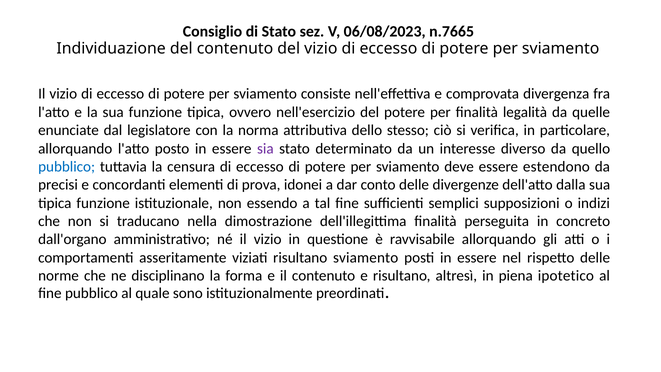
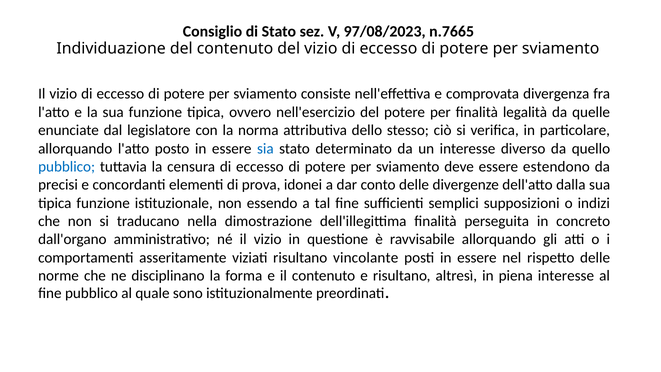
06/08/2023: 06/08/2023 -> 97/08/2023 (385, 31)
sia colour: purple -> blue (265, 148)
risultano sviamento: sviamento -> vincolante (366, 257)
piena ipotetico: ipotetico -> interesse (566, 276)
